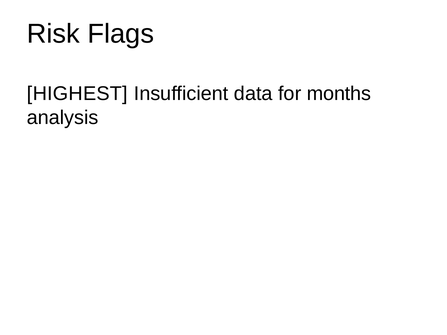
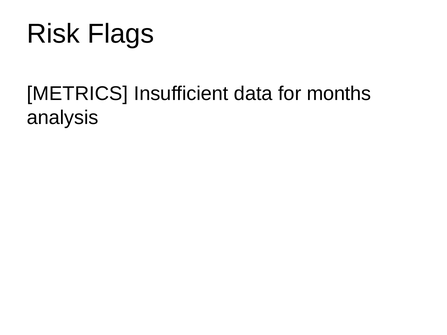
HIGHEST: HIGHEST -> METRICS (77, 94)
